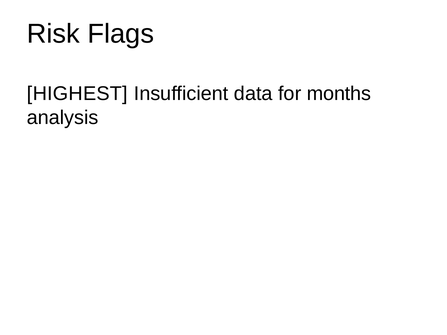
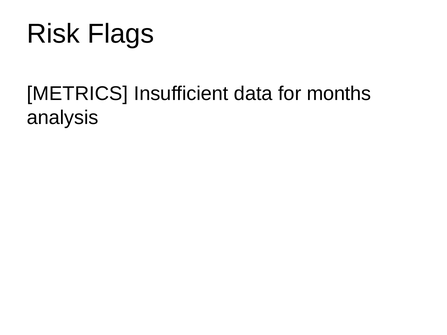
HIGHEST: HIGHEST -> METRICS (77, 94)
